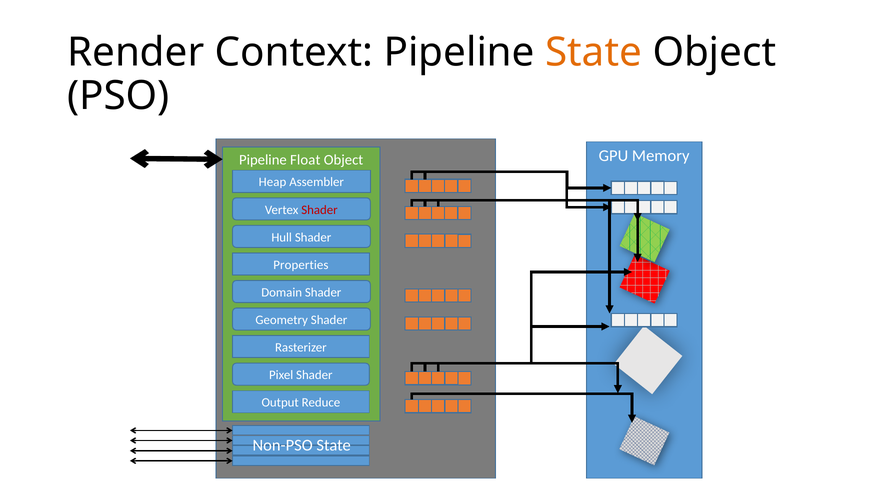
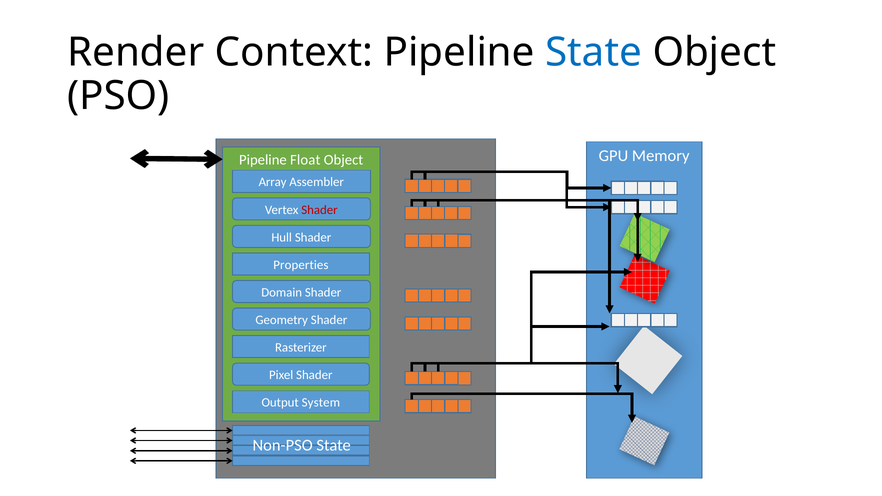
State colour: orange -> blue (594, 52)
Heap: Heap -> Array (273, 182)
Reduce: Reduce -> System (321, 403)
